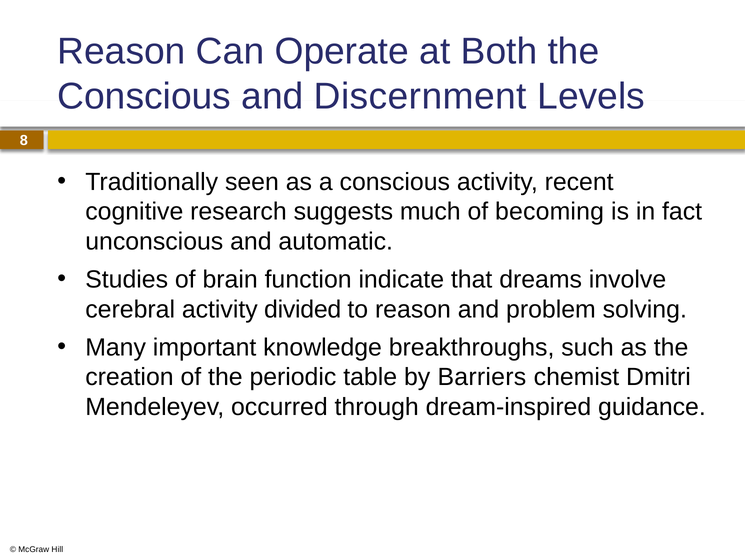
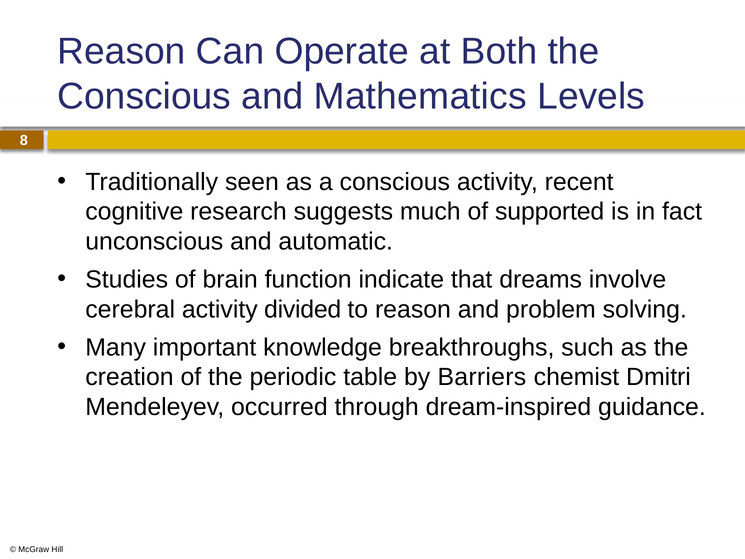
Discernment: Discernment -> Mathematics (420, 96)
becoming: becoming -> supported (550, 212)
